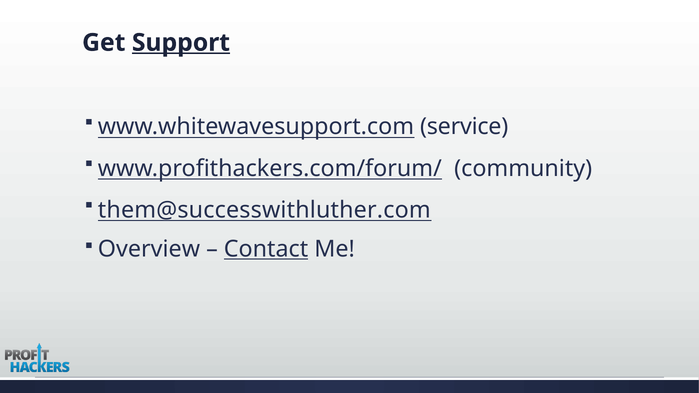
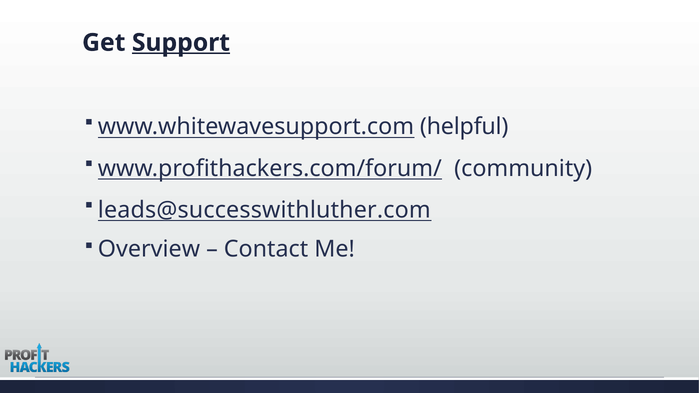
service: service -> helpful (464, 127)
them@successwithluther.com: them@successwithluther.com -> leads@successwithluther.com (264, 210)
Contact underline: present -> none (266, 249)
